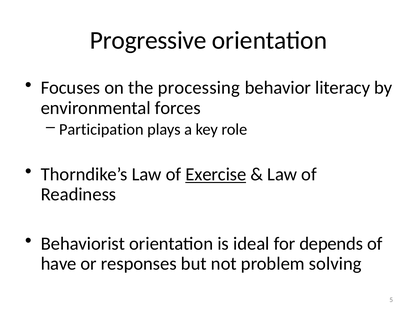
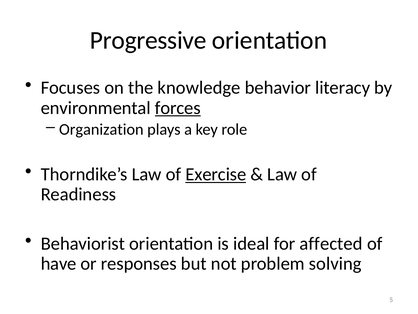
processing: processing -> knowledge (199, 88)
forces underline: none -> present (178, 108)
Participation: Participation -> Organization (101, 129)
depends: depends -> affected (331, 243)
